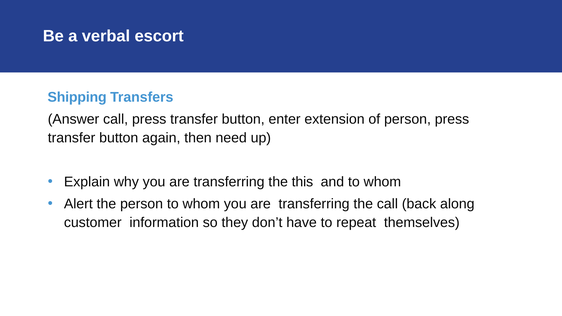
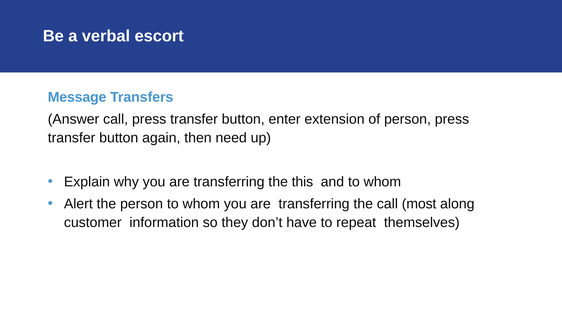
Shipping: Shipping -> Message (77, 97)
back: back -> most (419, 204)
